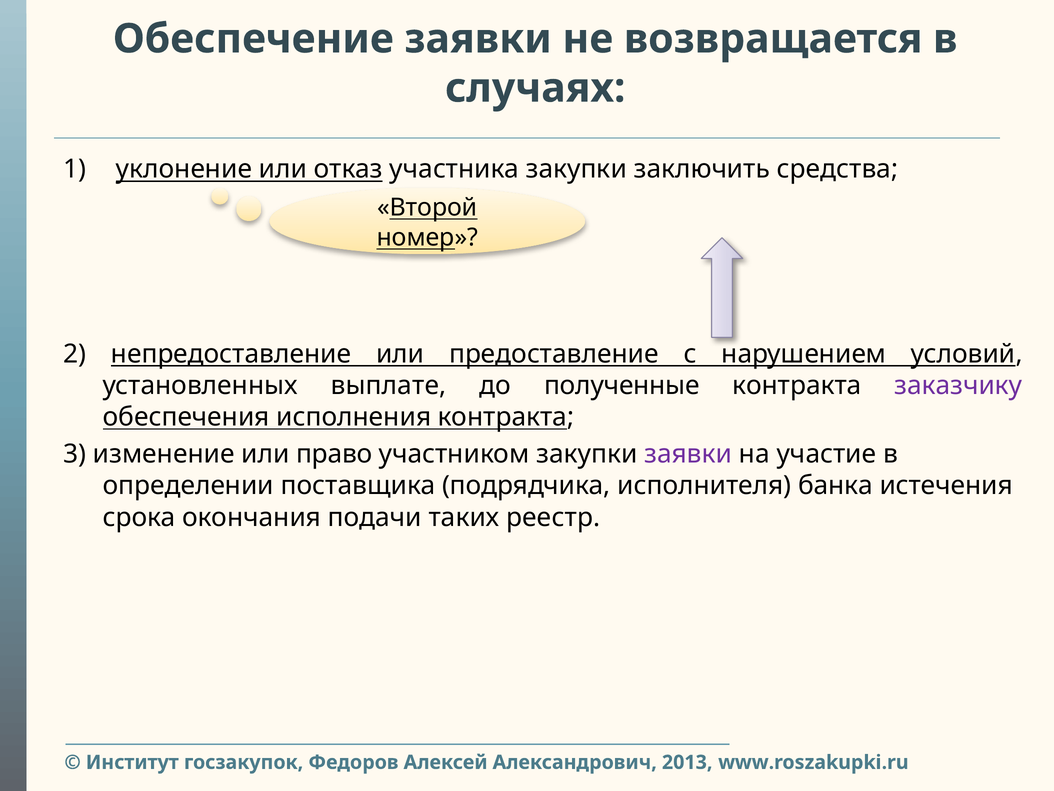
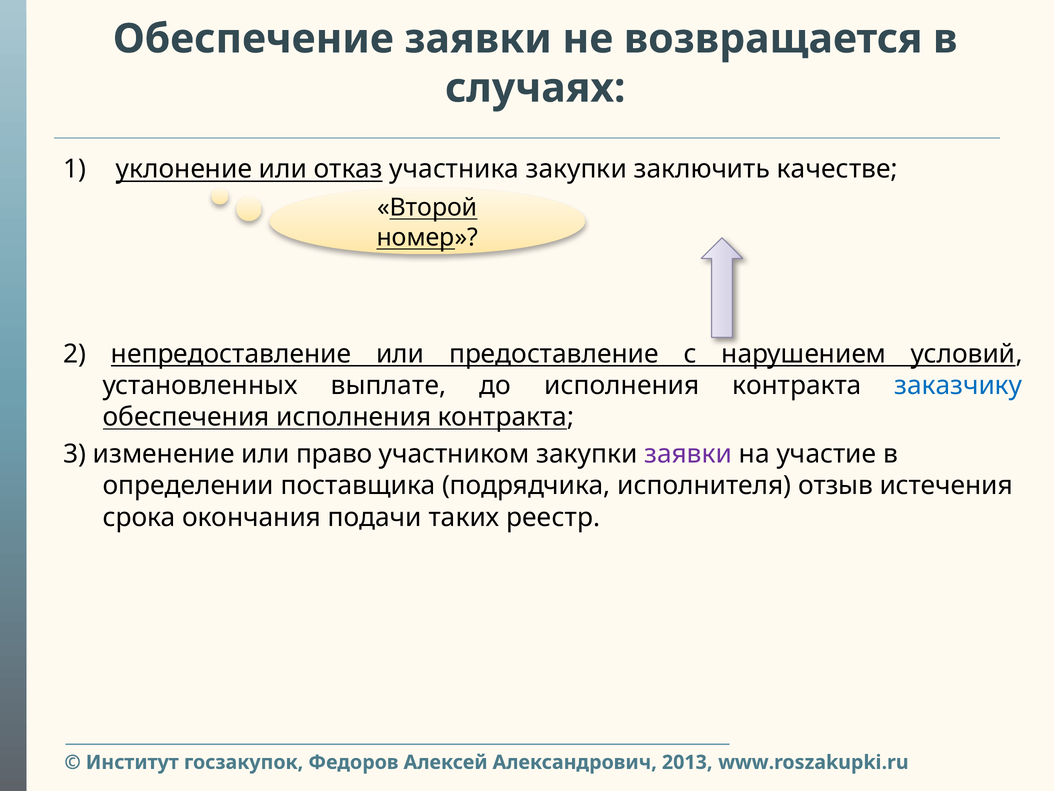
средства: средства -> качестве (837, 169)
до полученные: полученные -> исполнения (622, 385)
заказчику colour: purple -> blue (958, 385)
банка: банка -> отзыв (836, 485)
